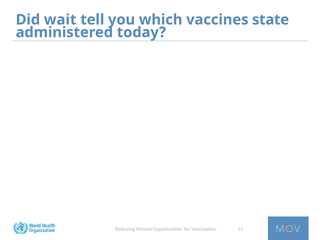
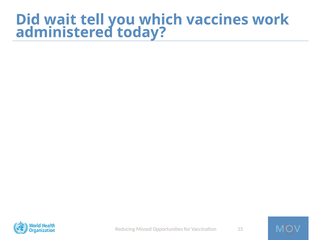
state: state -> work (271, 20)
